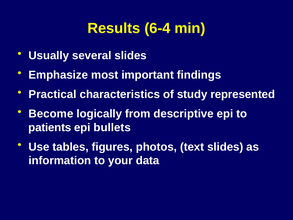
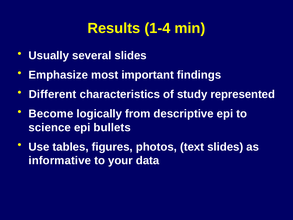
6-4: 6-4 -> 1-4 (157, 28)
Practical: Practical -> Different (53, 94)
patients: patients -> science (50, 127)
information: information -> informative (60, 160)
